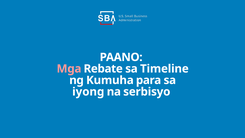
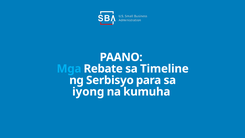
Mga colour: pink -> light blue (69, 69)
Kumuha: Kumuha -> Serbisyo (110, 80)
serbisyo: serbisyo -> kumuha (147, 92)
